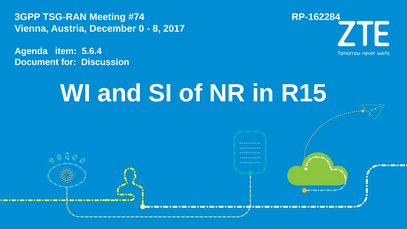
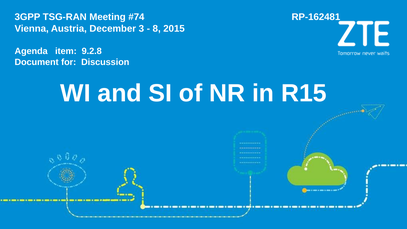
RP-162284: RP-162284 -> RP-162481 (316, 17)
0: 0 -> 3 (141, 29)
2017: 2017 -> 2015 (174, 29)
5.6.4: 5.6.4 -> 9.2.8 (92, 51)
